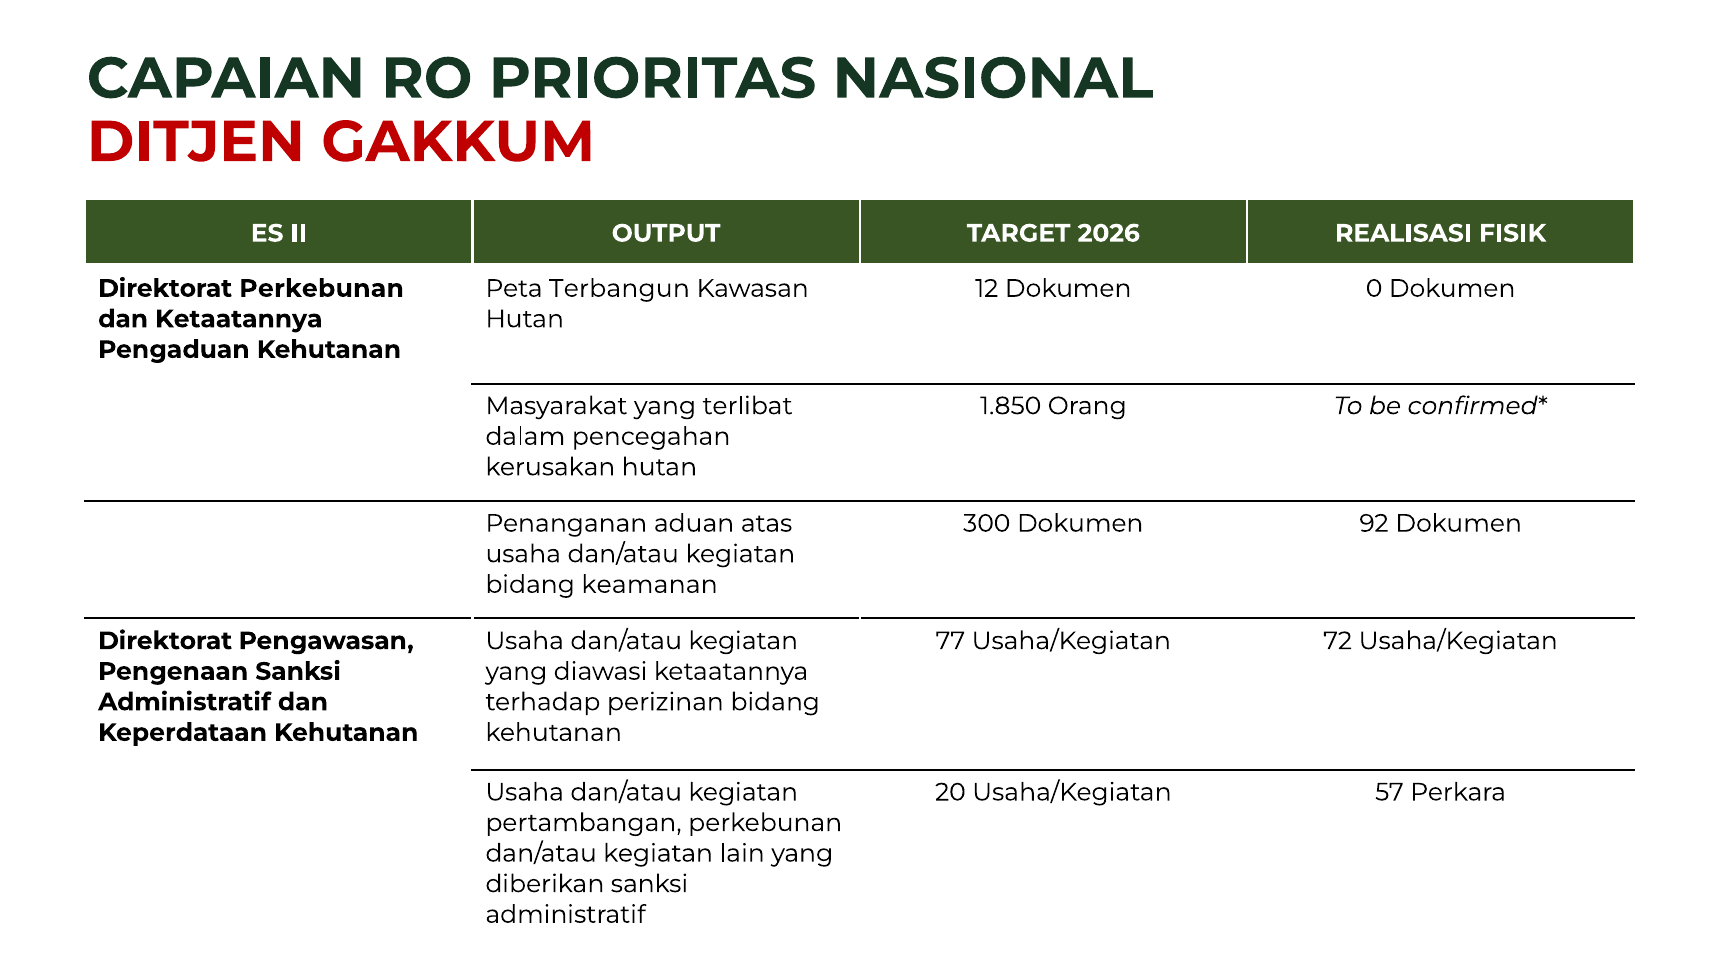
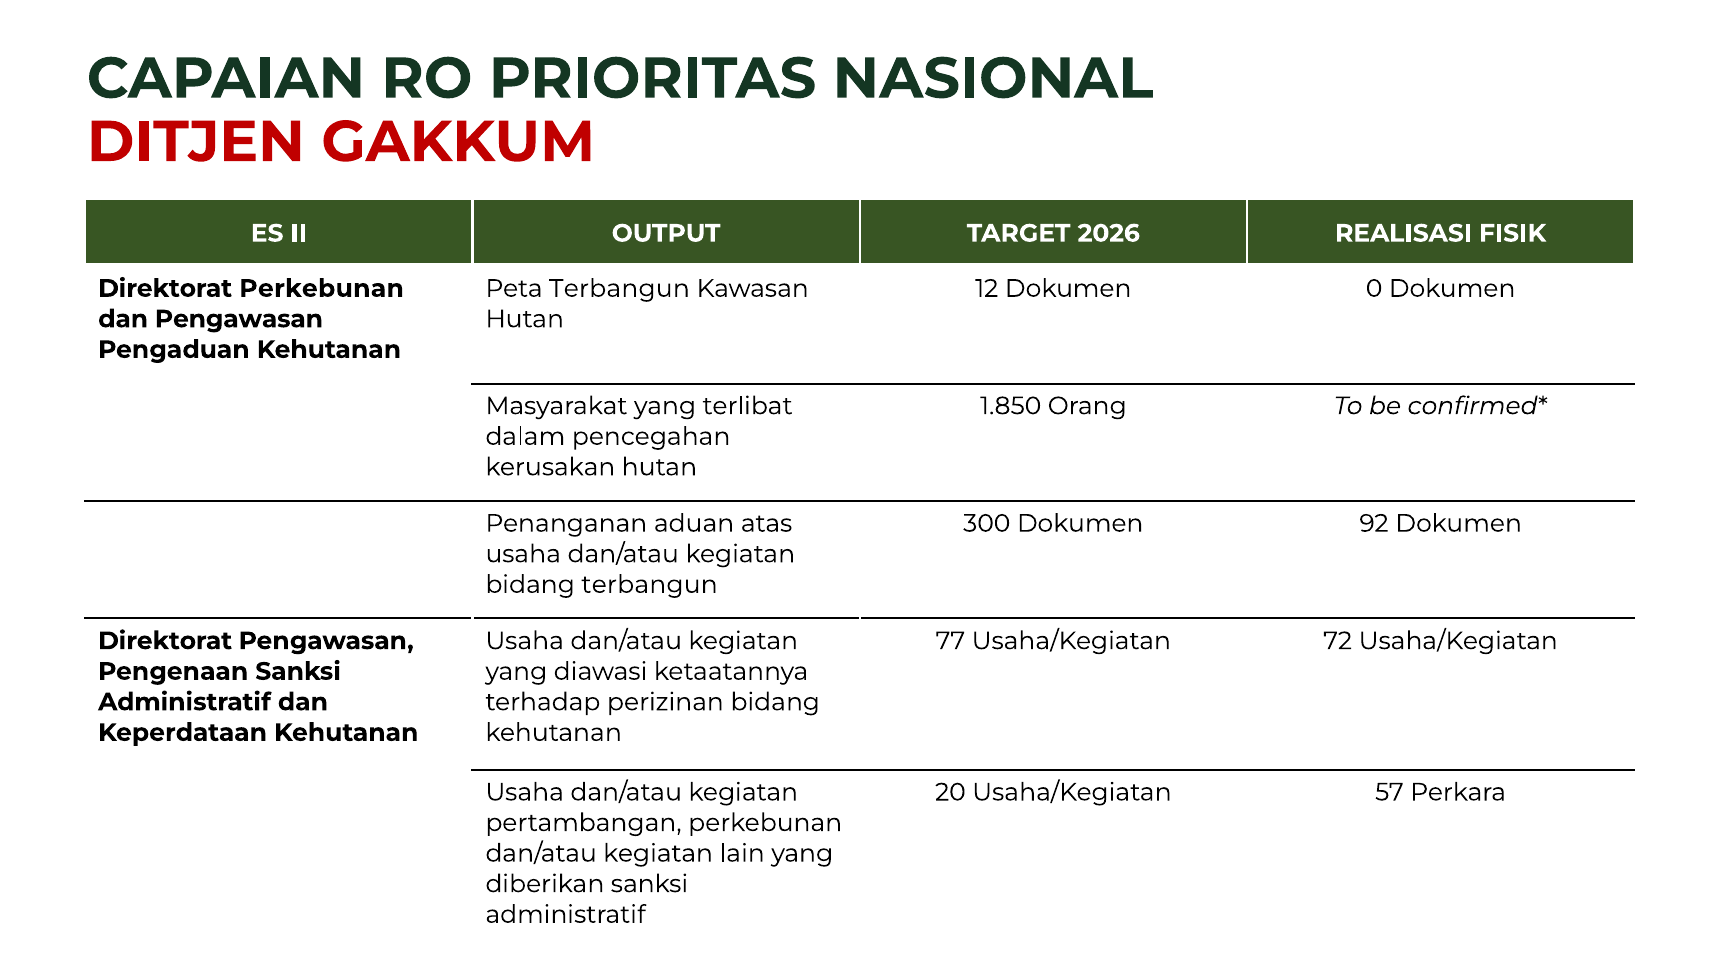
dan Ketaatannya: Ketaatannya -> Pengawasan (239, 319)
bidang keamanan: keamanan -> terbangun (650, 585)
